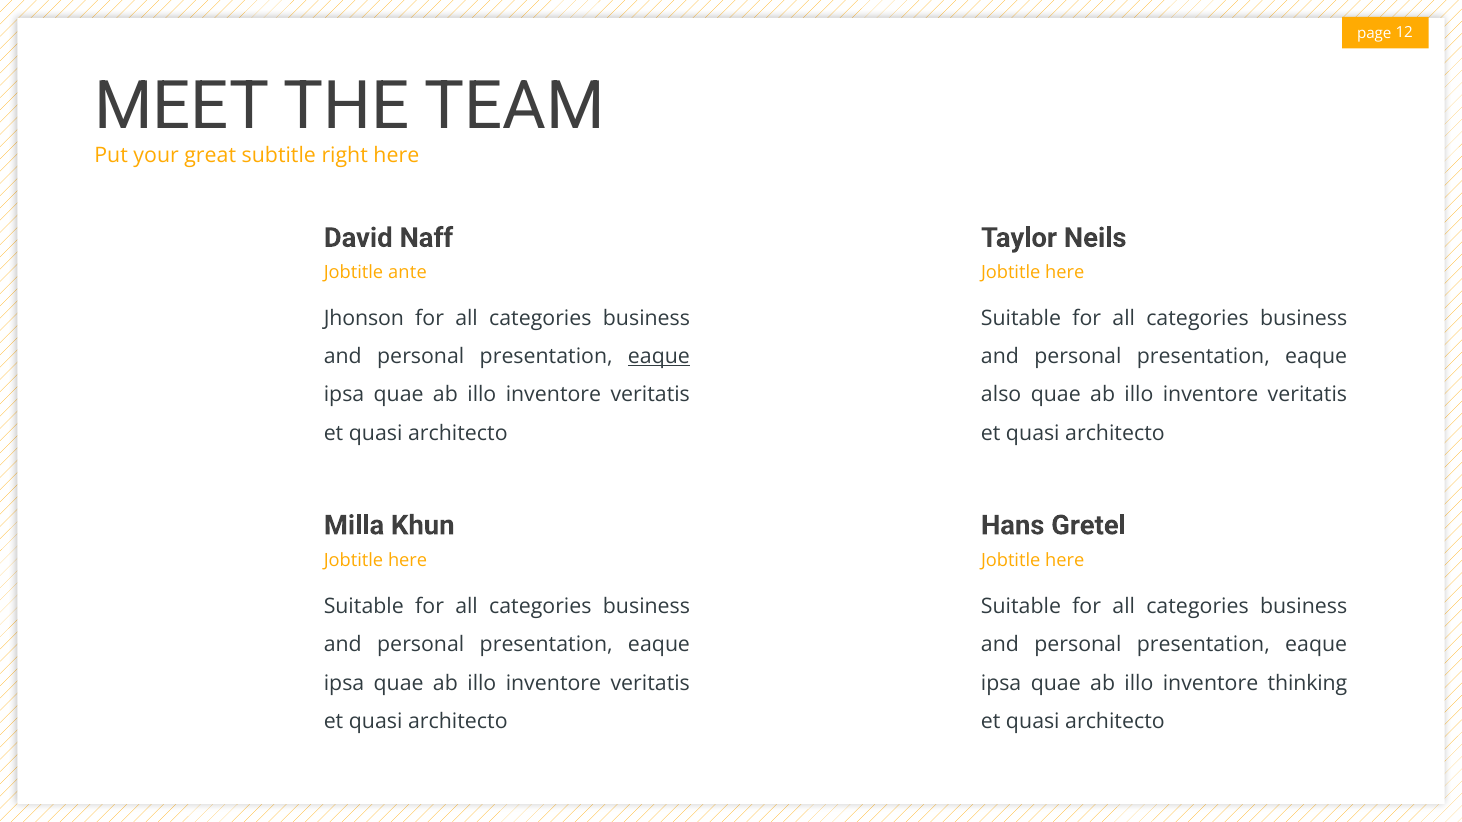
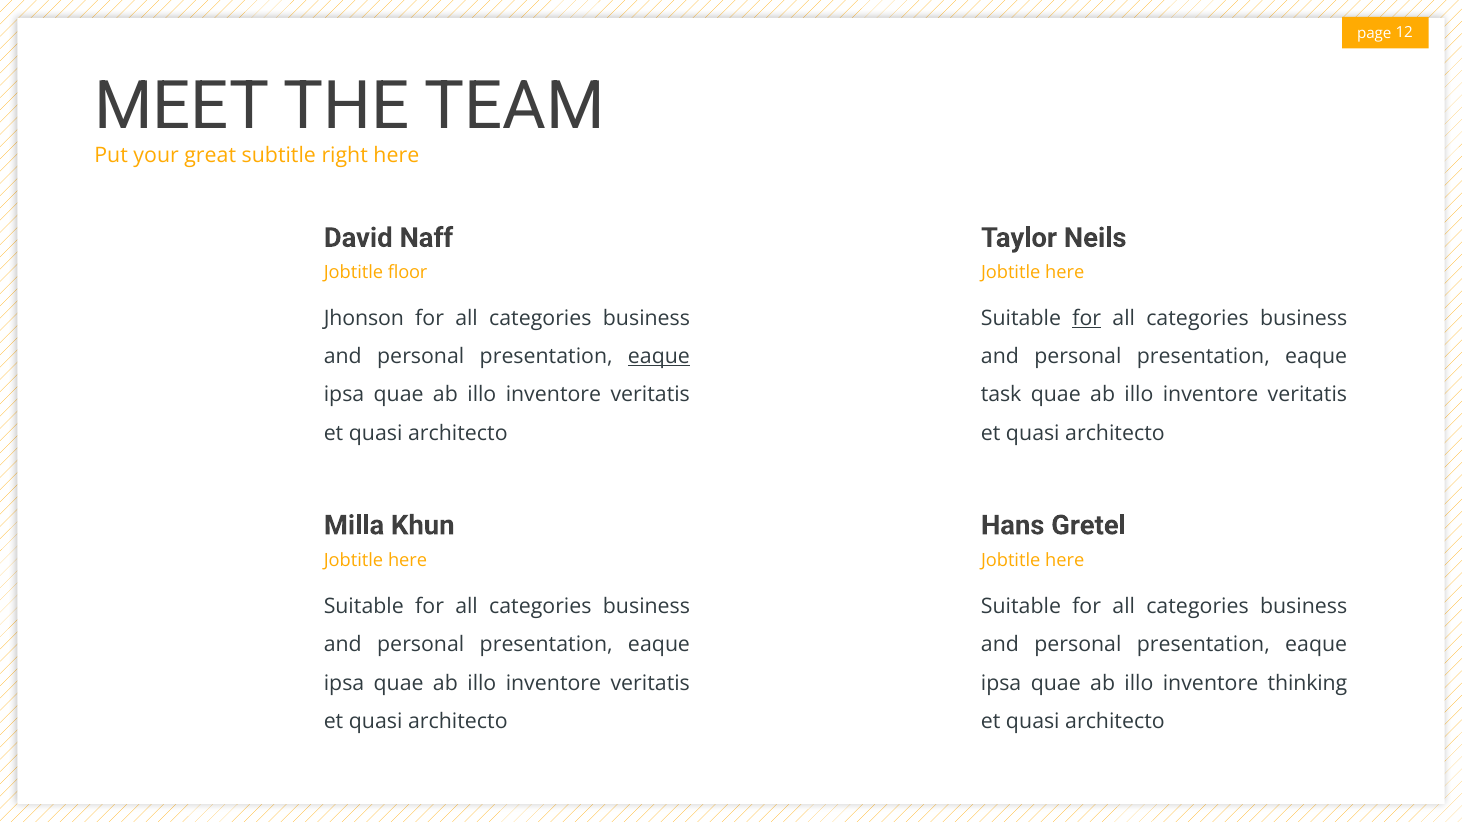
ante: ante -> floor (408, 273)
for underline: none -> present (1087, 318)
also: also -> task (1001, 395)
